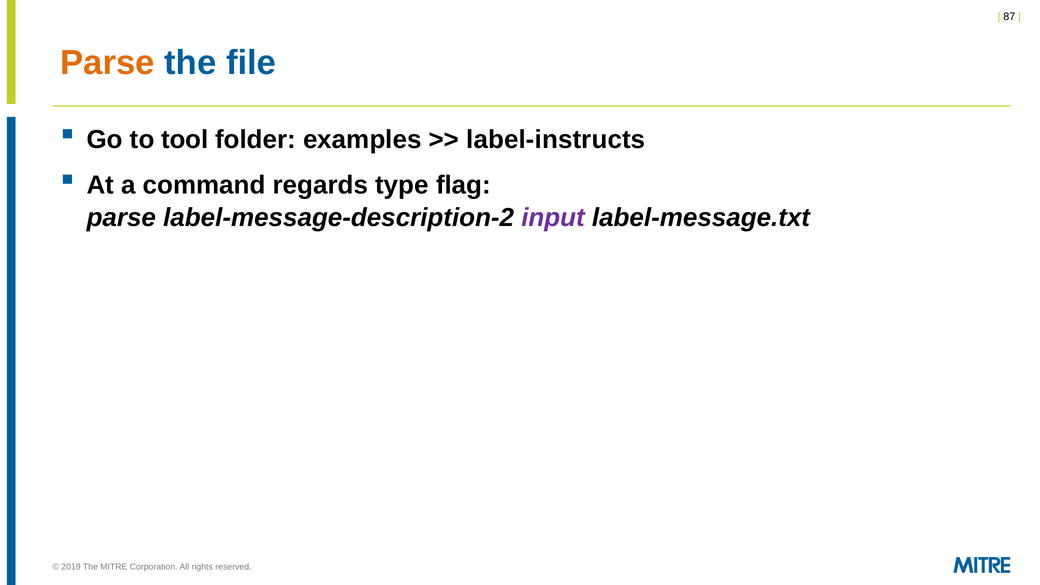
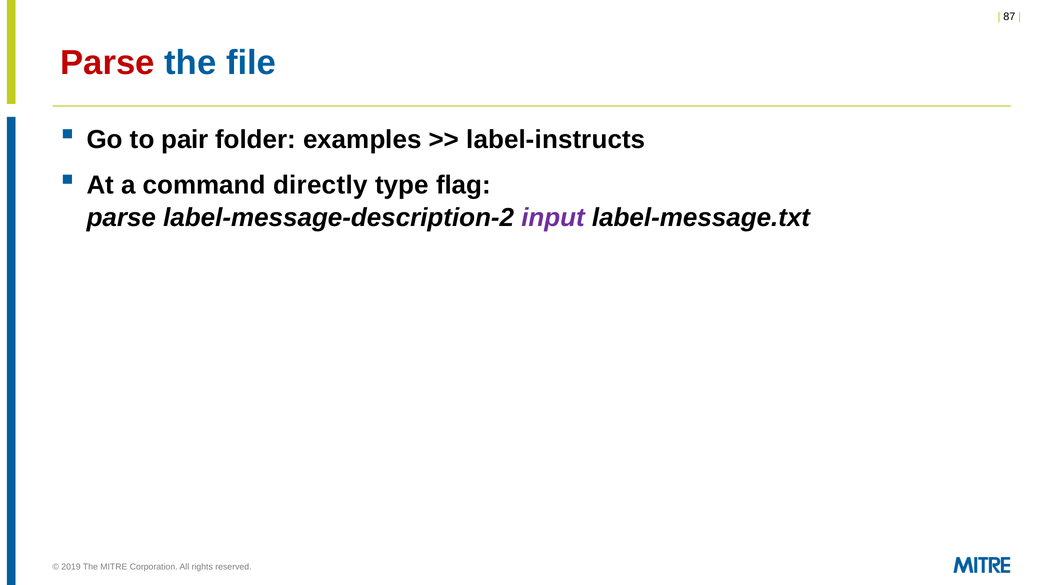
Parse colour: orange -> red (108, 63)
tool: tool -> pair (185, 140)
regards: regards -> directly (320, 185)
